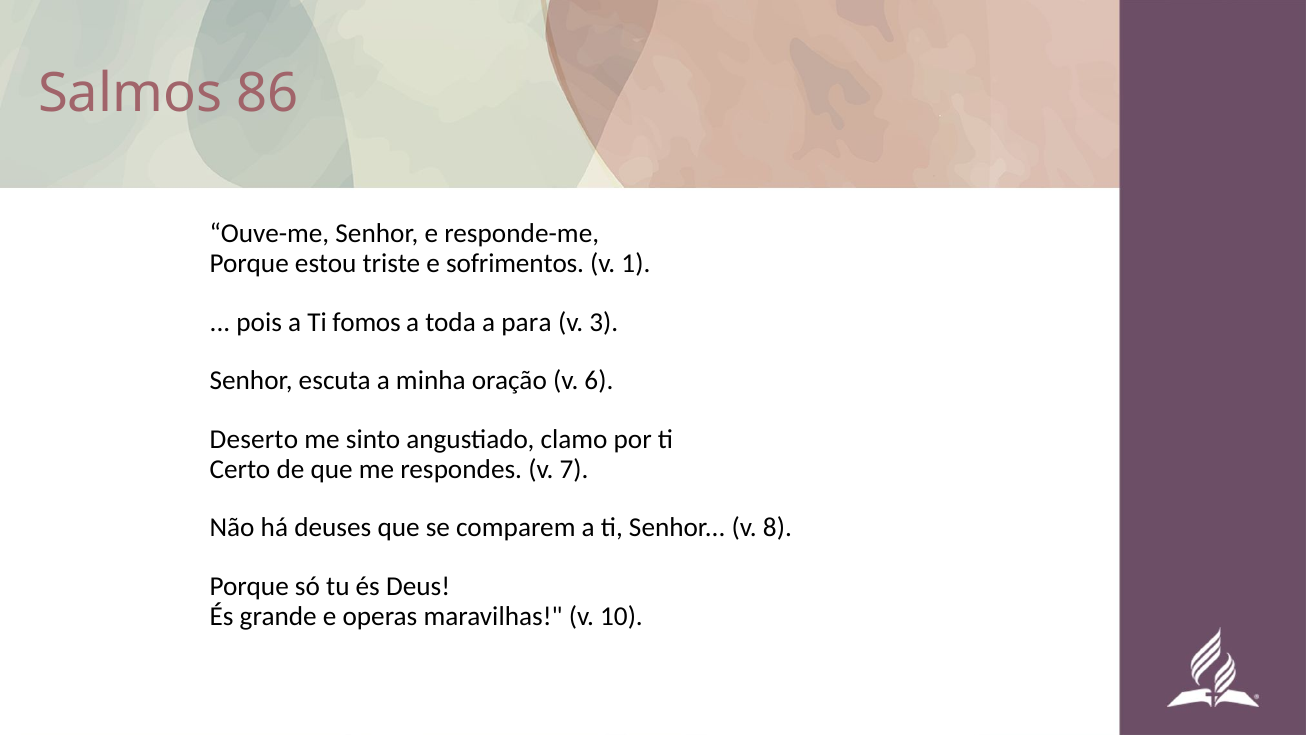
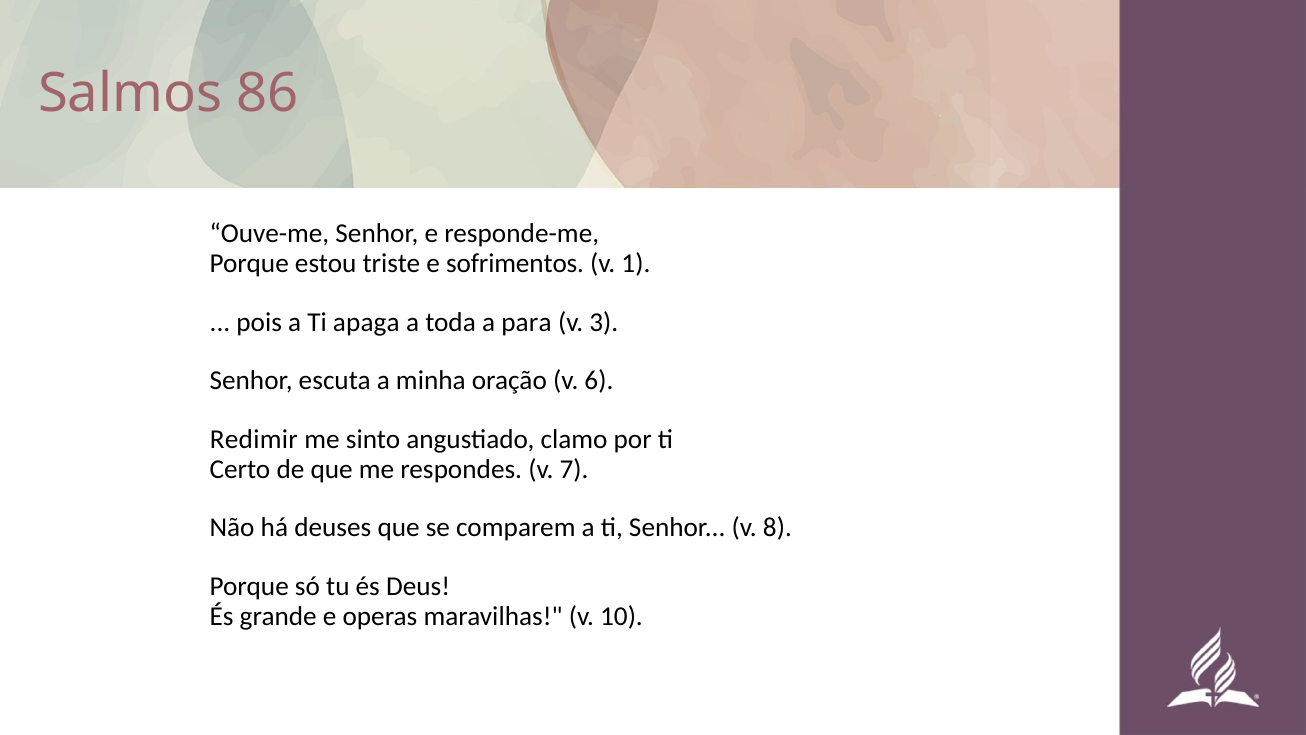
fomos: fomos -> apaga (366, 322)
Deserto: Deserto -> Redimir (254, 439)
